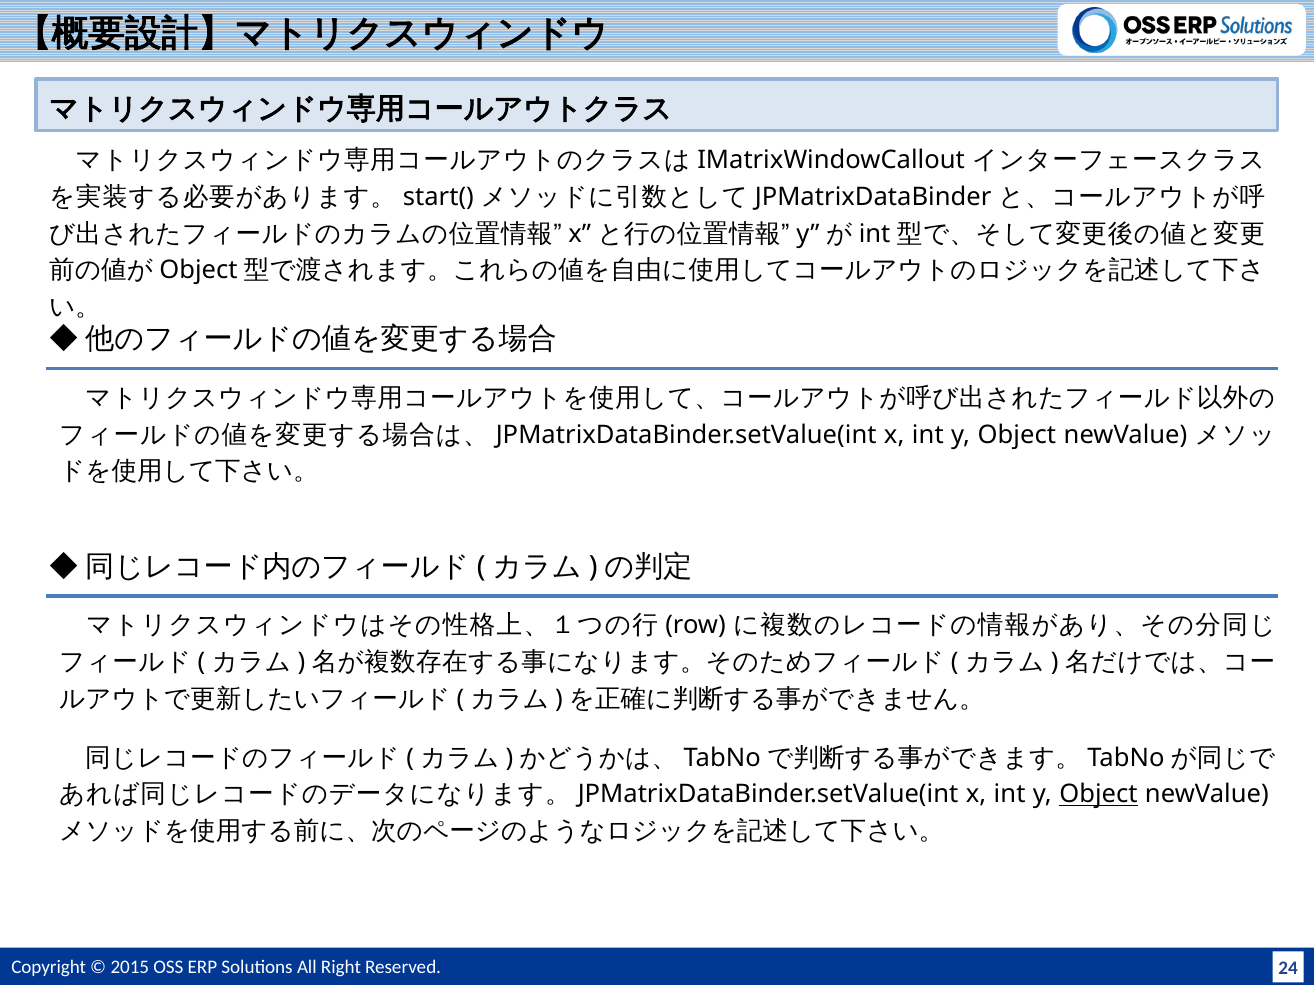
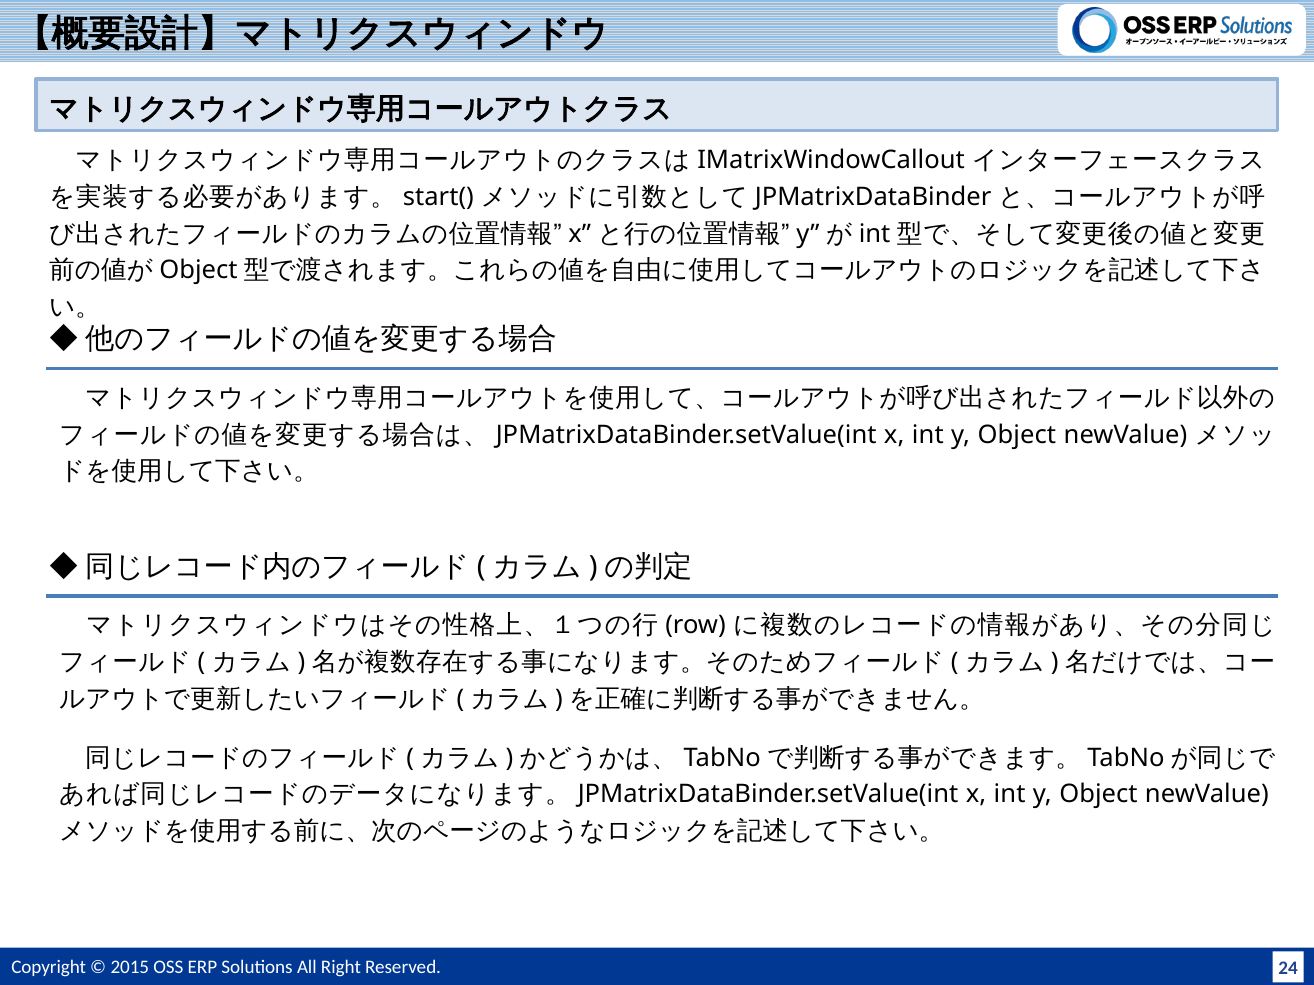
Object underline: present -> none (1098, 795)
